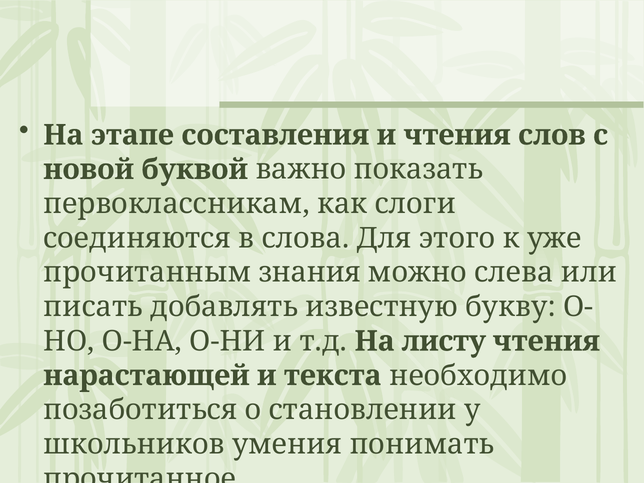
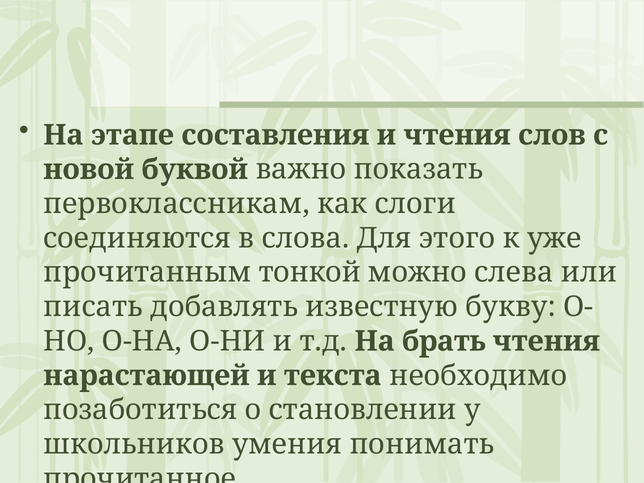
знания: знания -> тонкой (310, 273)
листу: листу -> брать (444, 341)
